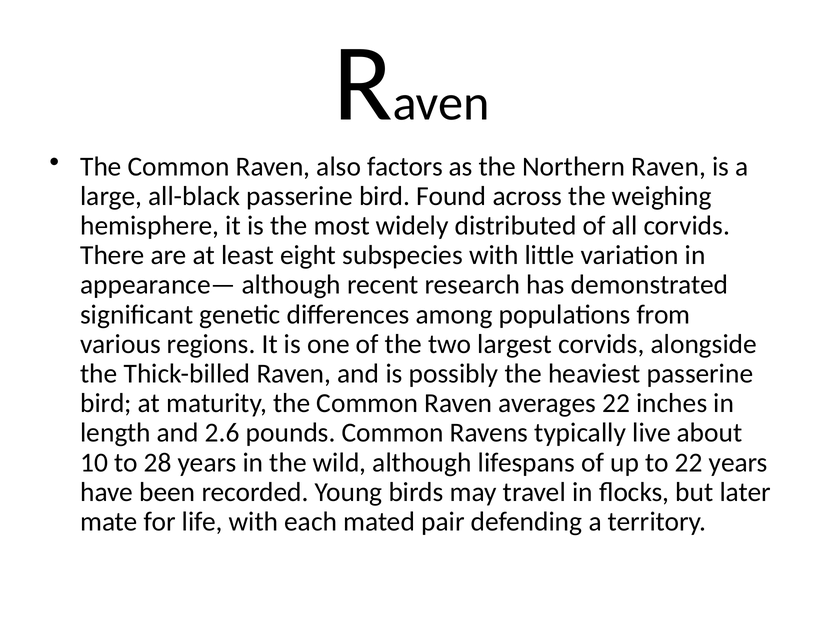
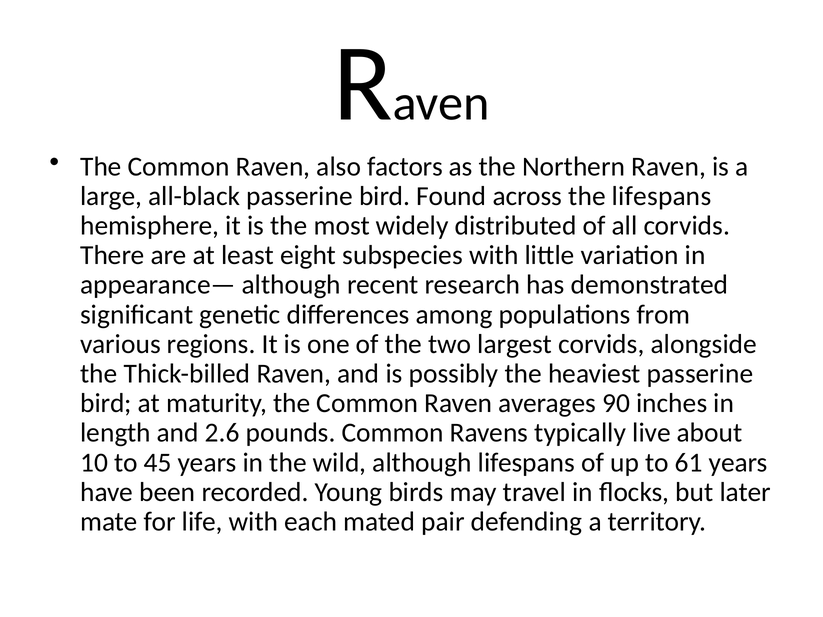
the weighing: weighing -> lifespans (662, 196)
averages 22: 22 -> 90 (616, 403)
28: 28 -> 45 (158, 463)
to 22: 22 -> 61 (689, 463)
